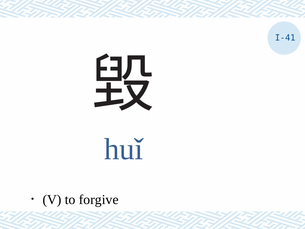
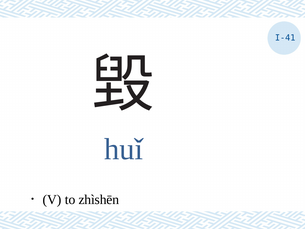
forgive: forgive -> zhìshēn (99, 199)
